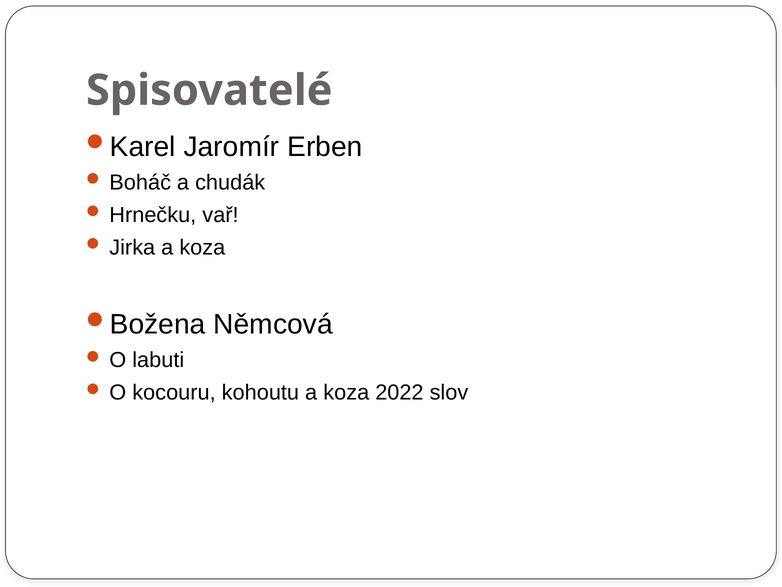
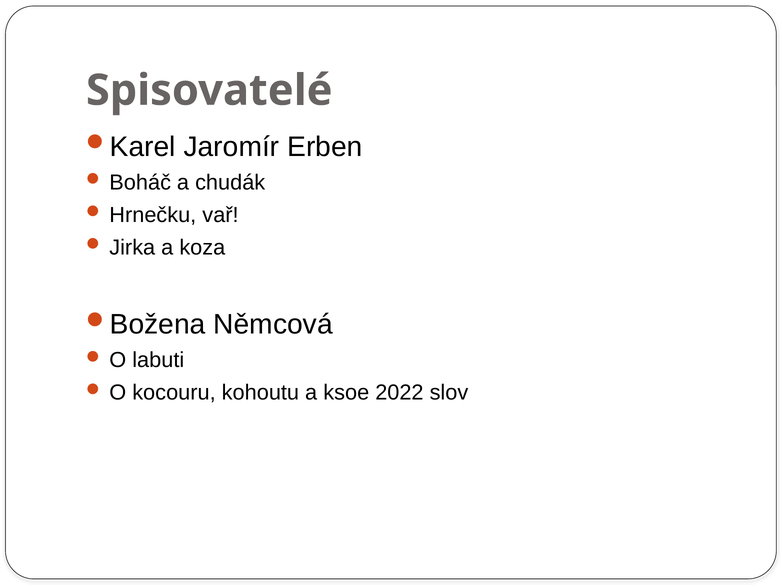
kohoutu a koza: koza -> ksoe (346, 392)
